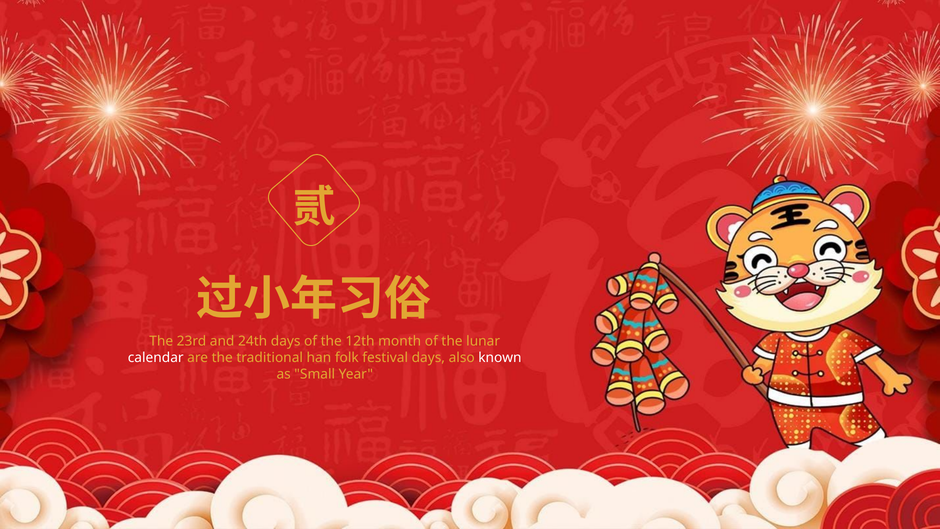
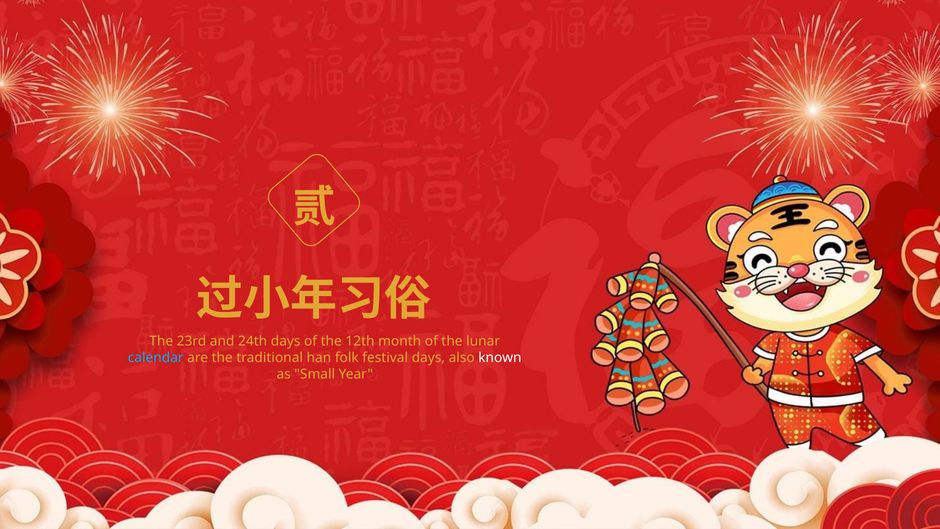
calendar colour: white -> light blue (156, 358)
